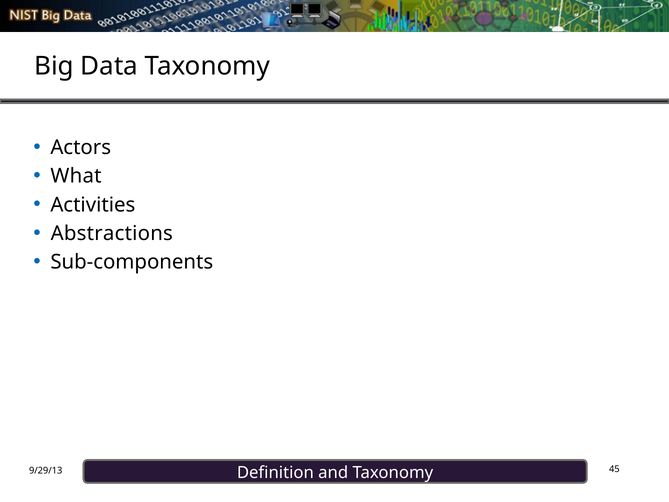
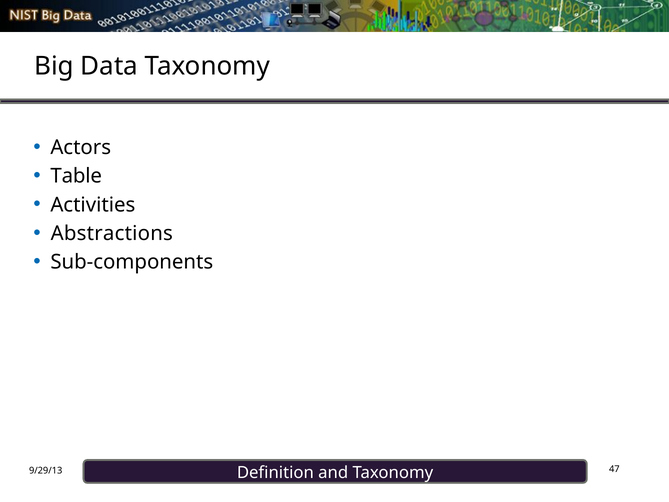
What: What -> Table (76, 176)
45: 45 -> 47 (614, 469)
